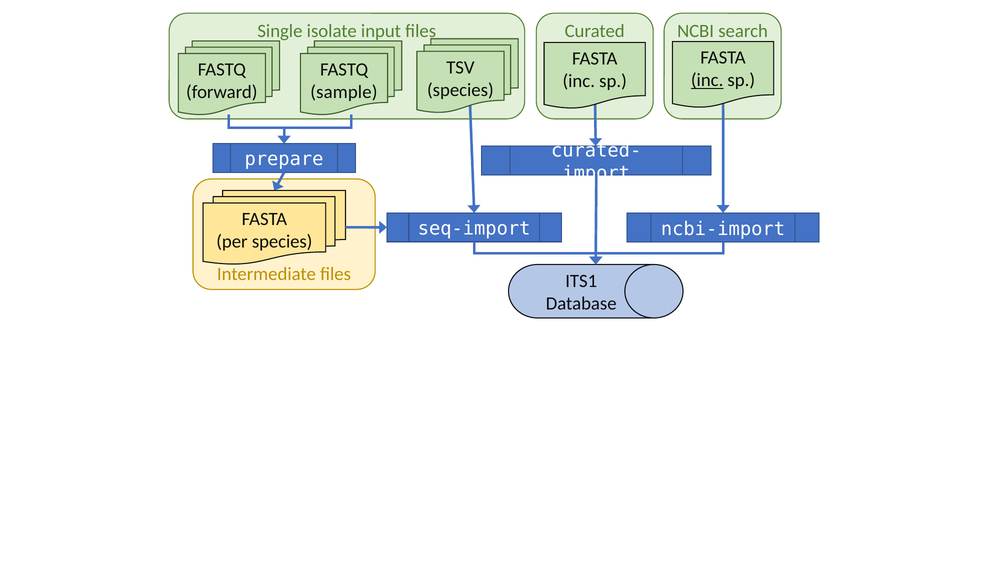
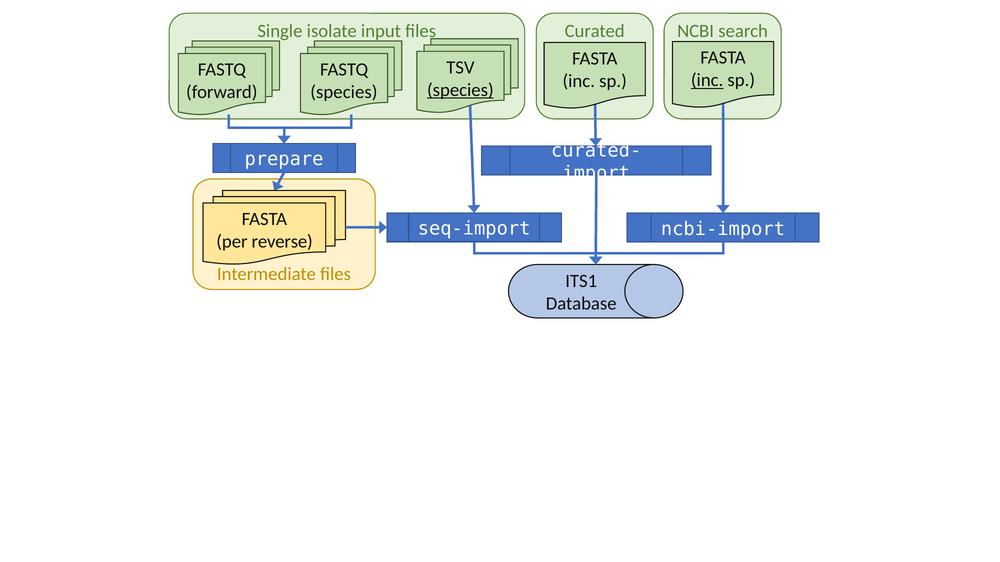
species underline: none -> present (460, 90)
sample: sample -> species (344, 92)
per species: species -> reverse (282, 242)
